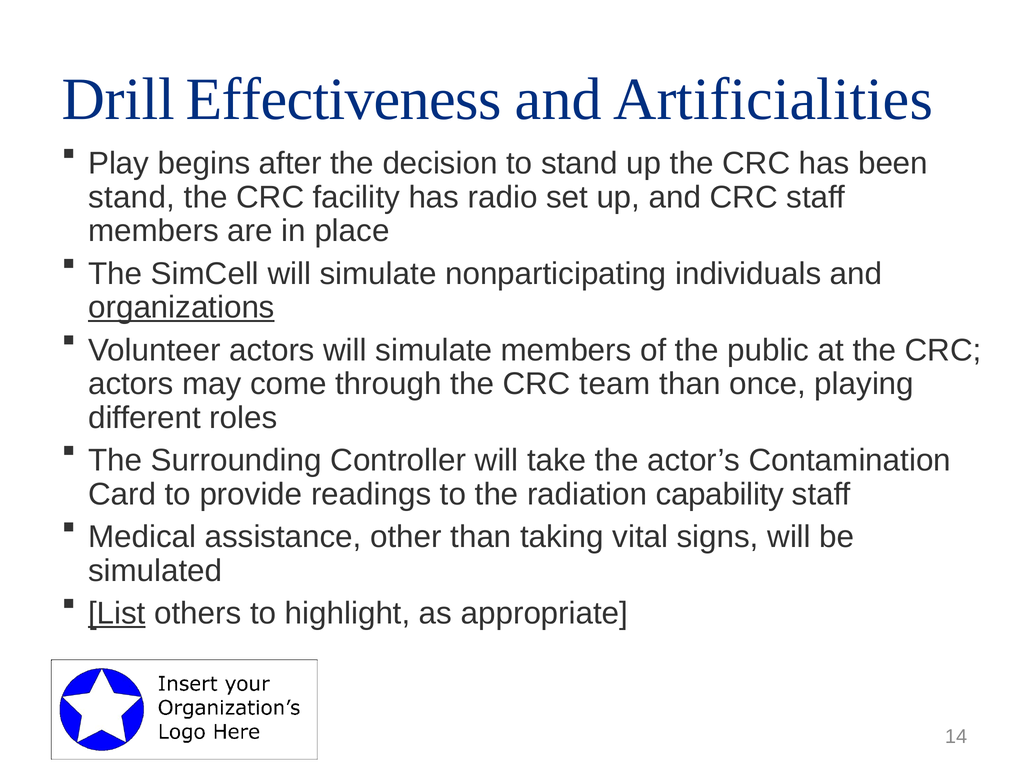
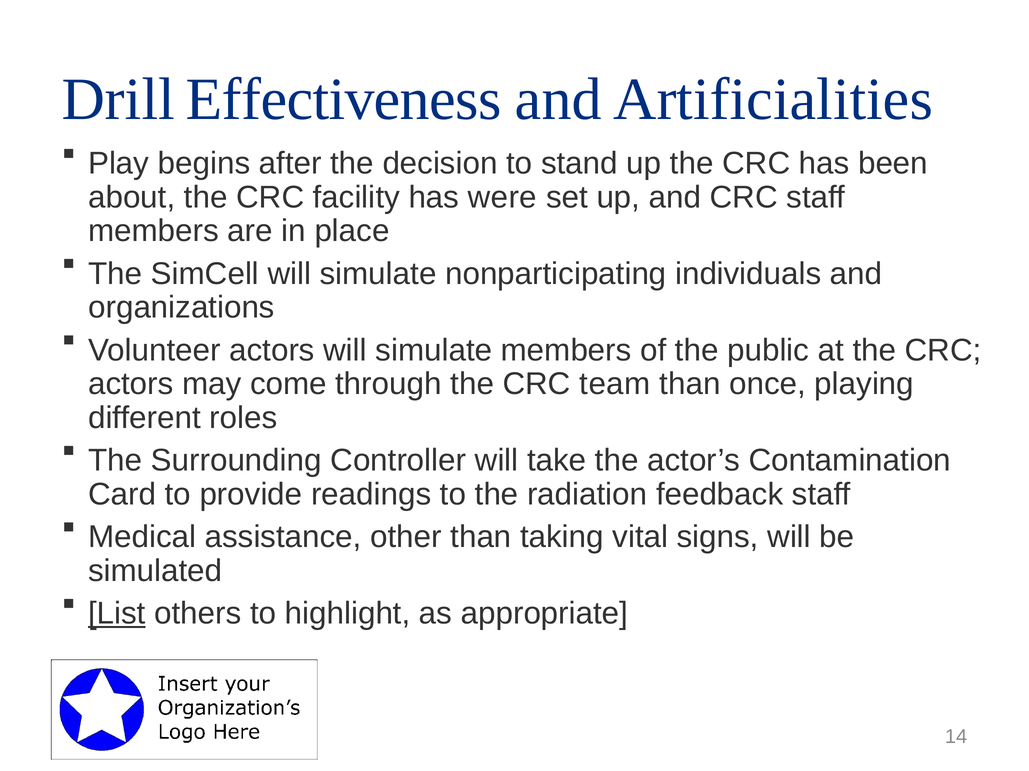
stand: stand -> about (132, 197)
radio: radio -> were (502, 197)
organizations underline: present -> none (181, 308)
capability: capability -> feedback (720, 495)
